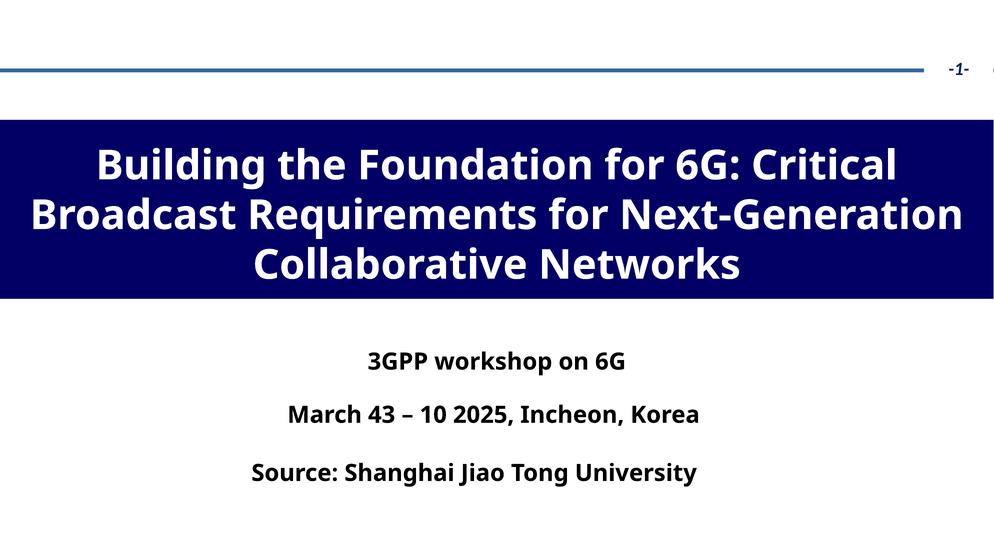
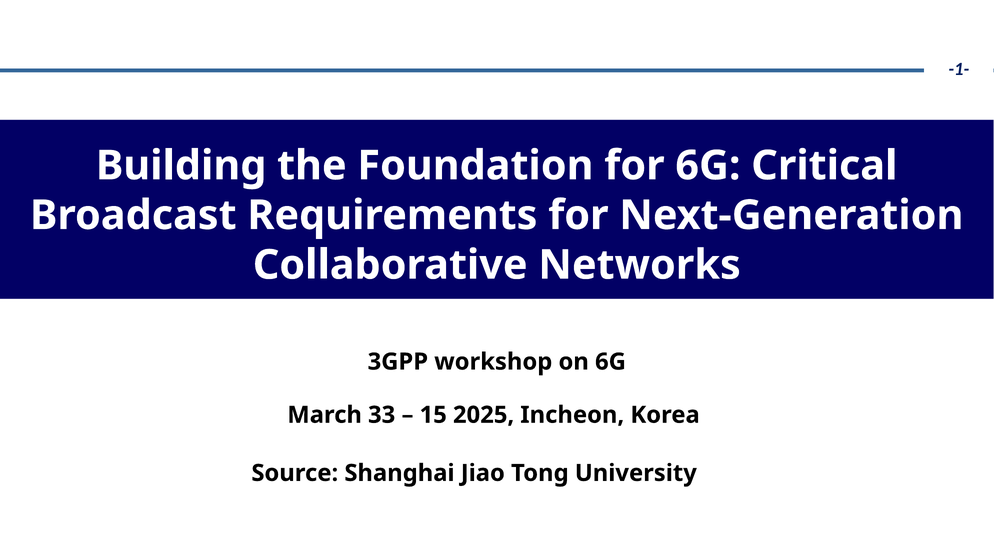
43: 43 -> 33 (382, 415)
10: 10 -> 15 (433, 415)
